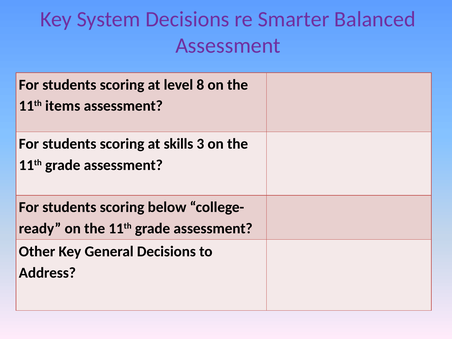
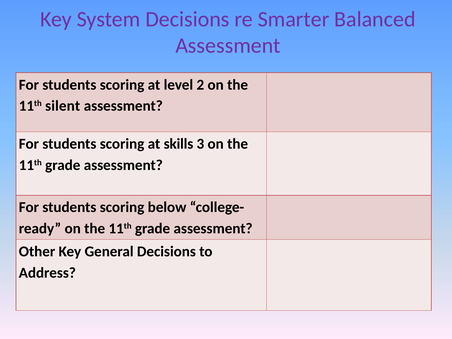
8: 8 -> 2 (200, 85)
items: items -> silent (63, 106)
